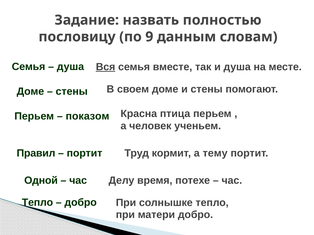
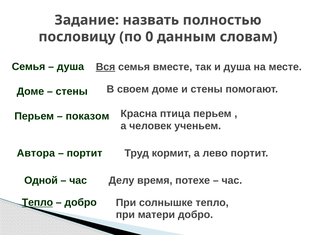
9: 9 -> 0 (149, 37)
Правил: Правил -> Автора (36, 153)
тему: тему -> лево (215, 153)
Тепло underline: none -> present (37, 203)
